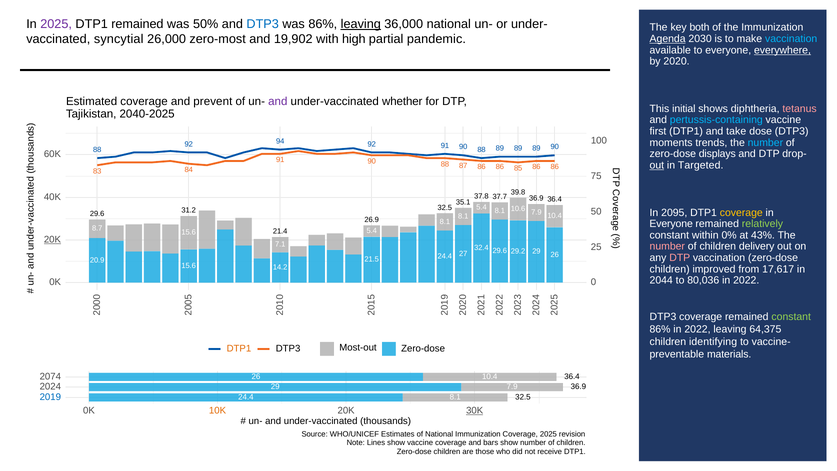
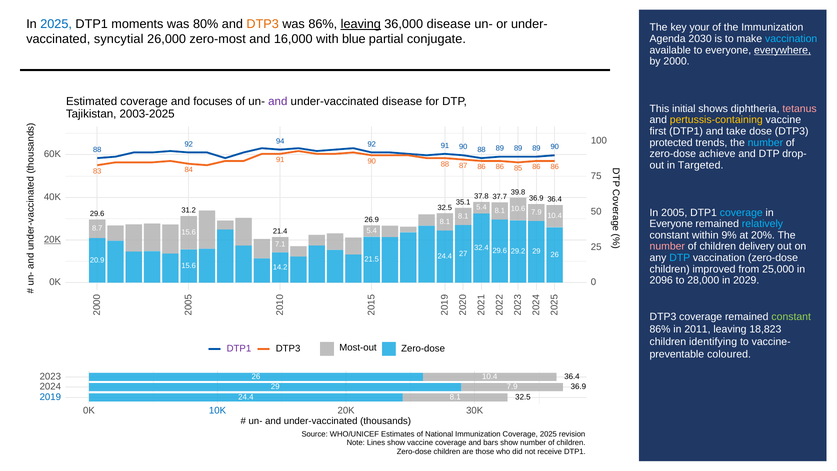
2025 colour: purple -> blue (56, 24)
DTP1 remained: remained -> moments (137, 24)
50%: 50% -> 80% (206, 24)
DTP3 colour: blue -> orange (263, 24)
36,000 national: national -> disease (449, 24)
both: both -> your (700, 28)
19,902: 19,902 -> 16,000 (293, 39)
high: high -> blue (354, 39)
pandemic: pandemic -> conjugate (436, 39)
Agenda underline: present -> none (668, 39)
2020: 2020 -> 2000 (677, 61)
prevent: prevent -> focuses (213, 101)
under-vaccinated whether: whether -> disease (402, 101)
2040-2025: 2040-2025 -> 2003-2025 (147, 114)
pertussis-containing colour: light blue -> yellow (716, 120)
moments: moments -> protected (671, 143)
displays: displays -> achieve (717, 154)
out underline: present -> none (657, 165)
2095: 2095 -> 2005 (674, 212)
coverage colour: yellow -> light blue (741, 212)
relatively colour: light green -> light blue (762, 224)
0%: 0% -> 9% (729, 235)
43%: 43% -> 20% (763, 235)
DTP colour: pink -> light blue (680, 258)
17,617: 17,617 -> 25,000 (778, 269)
2044: 2044 -> 2096 (661, 280)
80,036: 80,036 -> 28,000 (703, 280)
2022: 2022 -> 2029 (746, 280)
86% in 2022: 2022 -> 2011 (697, 329)
64,375: 64,375 -> 18,823 (765, 329)
DTP1 colour: orange -> purple (239, 348)
materials: materials -> coloured (729, 354)
2074: 2074 -> 2023 (50, 376)
10K colour: orange -> blue (218, 411)
30K underline: present -> none (475, 411)
